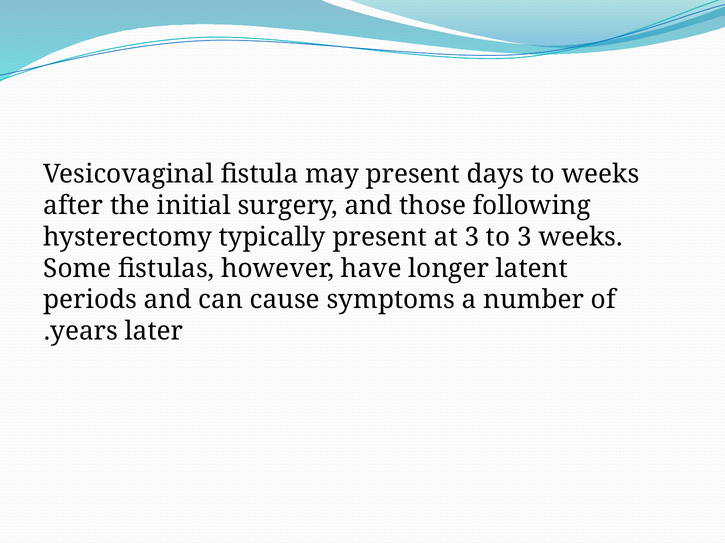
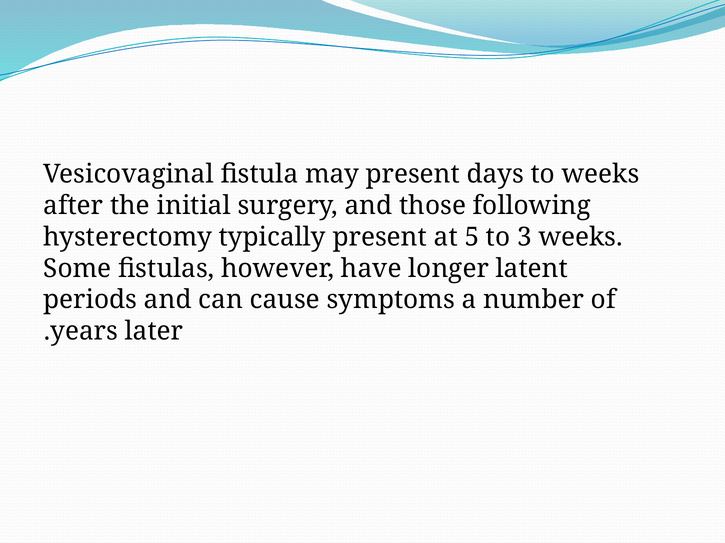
at 3: 3 -> 5 (472, 237)
